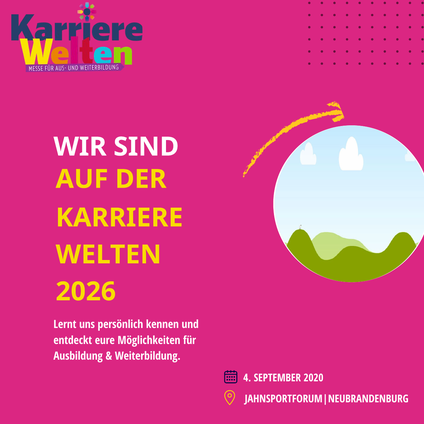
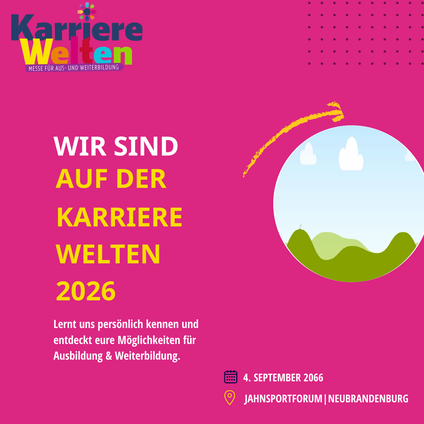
2020: 2020 -> 2066 (313, 378)
